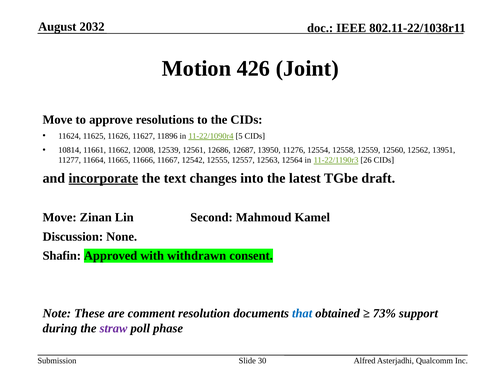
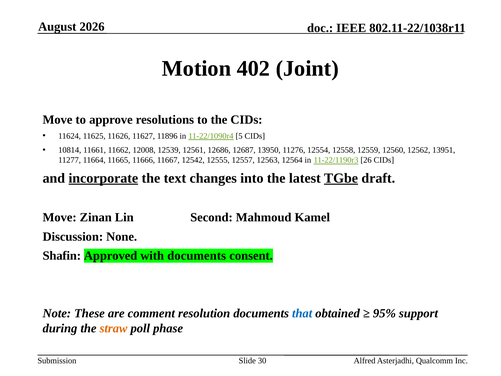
2032: 2032 -> 2026 (92, 27)
426: 426 -> 402 (253, 68)
TGbe underline: none -> present (341, 178)
with withdrawn: withdrawn -> documents (197, 256)
73%: 73% -> 95% (384, 313)
straw colour: purple -> orange (113, 328)
